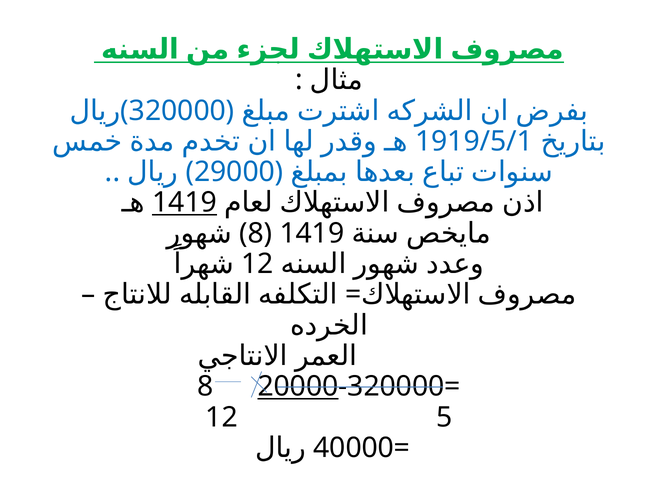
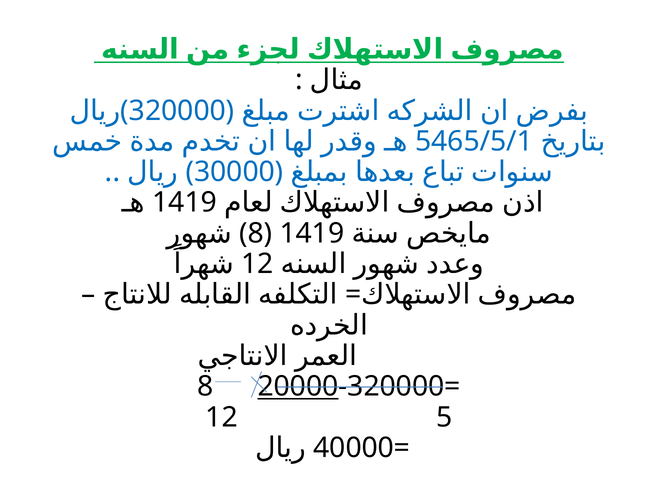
1919/5/1: 1919/5/1 -> 5465/5/1 (474, 141)
29000: 29000 -> 30000 (234, 172)
1419 underline: present -> none (185, 202)
